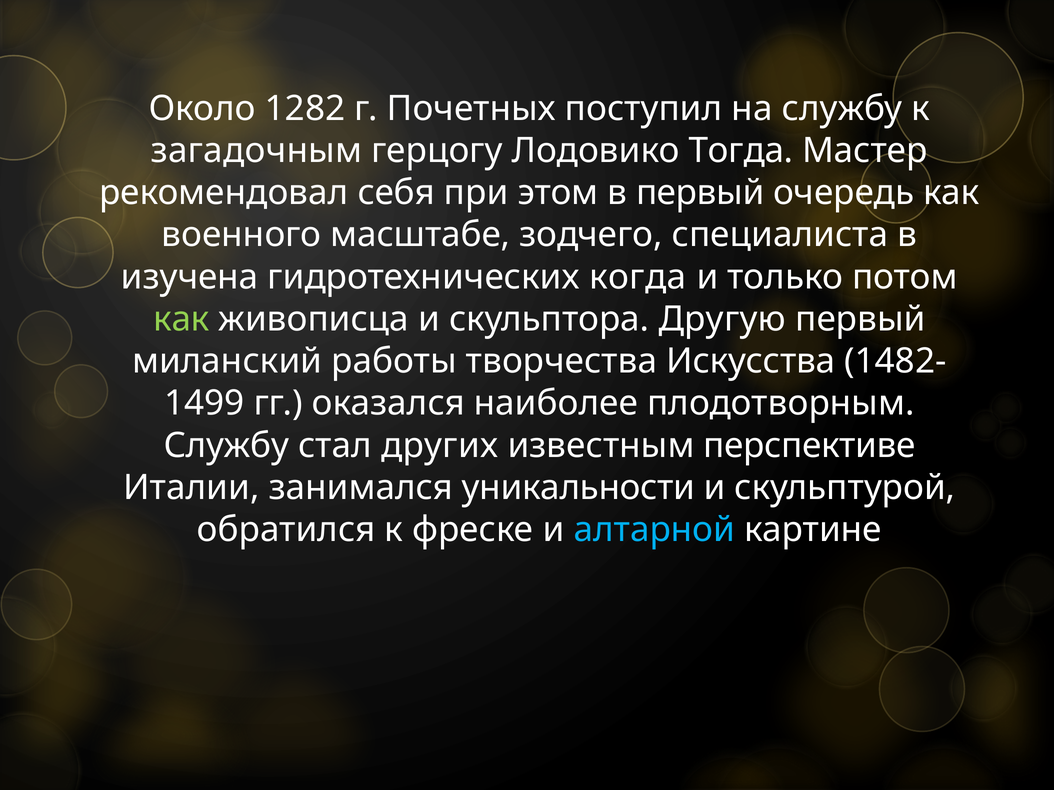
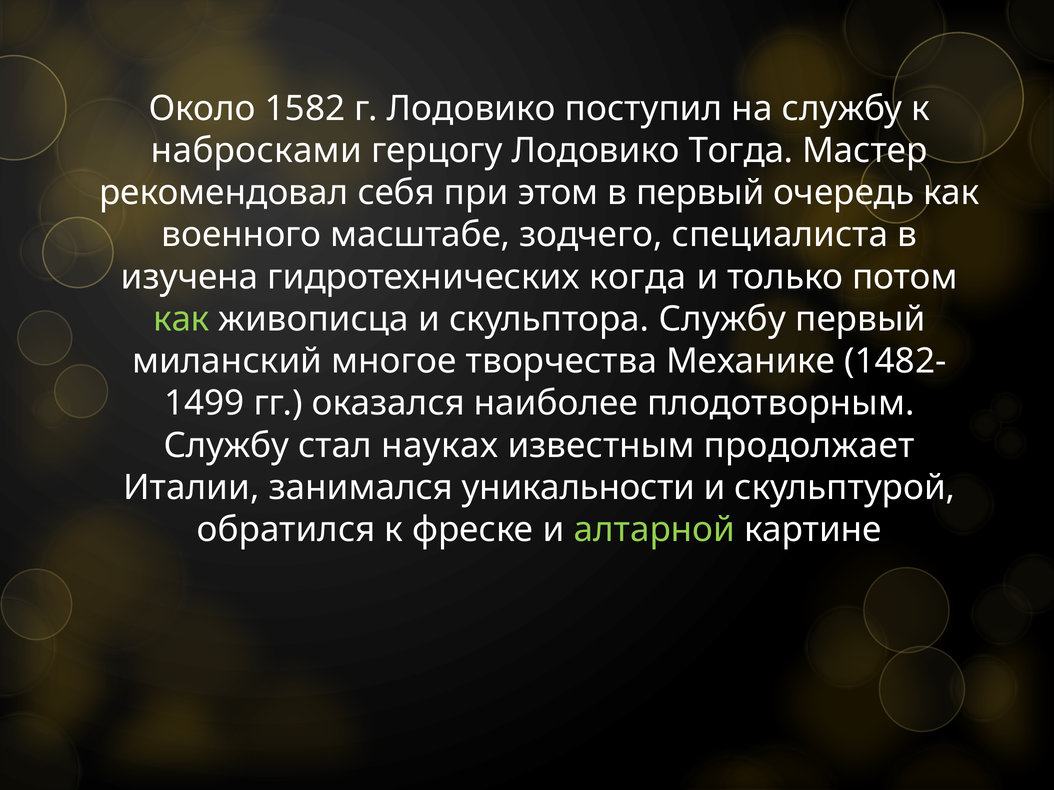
1282: 1282 -> 1582 (305, 108)
г Почетных: Почетных -> Лодовико (471, 108)
загадочным: загадочным -> набросками (256, 151)
скульптора Другую: Другую -> Службу (722, 319)
работы: работы -> многое (394, 361)
Искусства: Искусства -> Механике (751, 361)
других: других -> науках (440, 446)
перспективе: перспективе -> продолжает (809, 446)
алтарной colour: light blue -> light green (654, 530)
